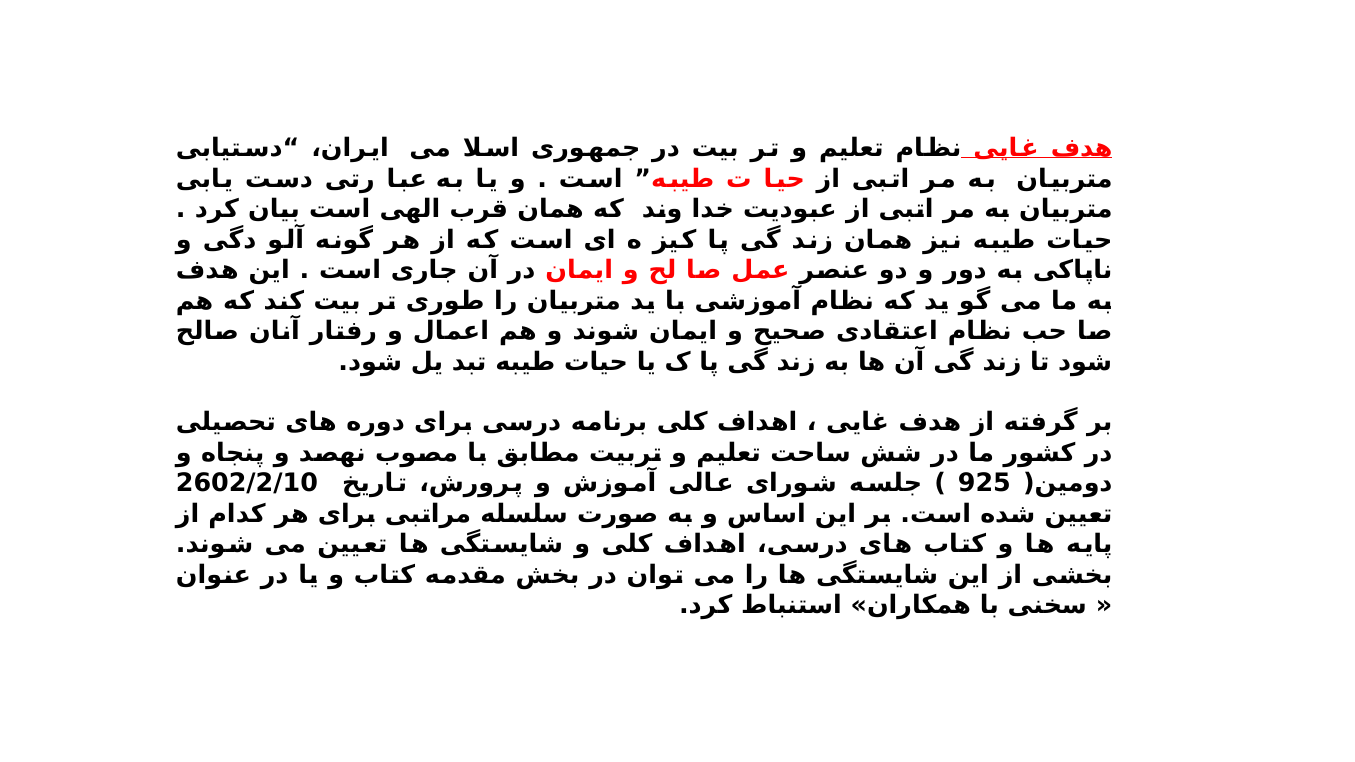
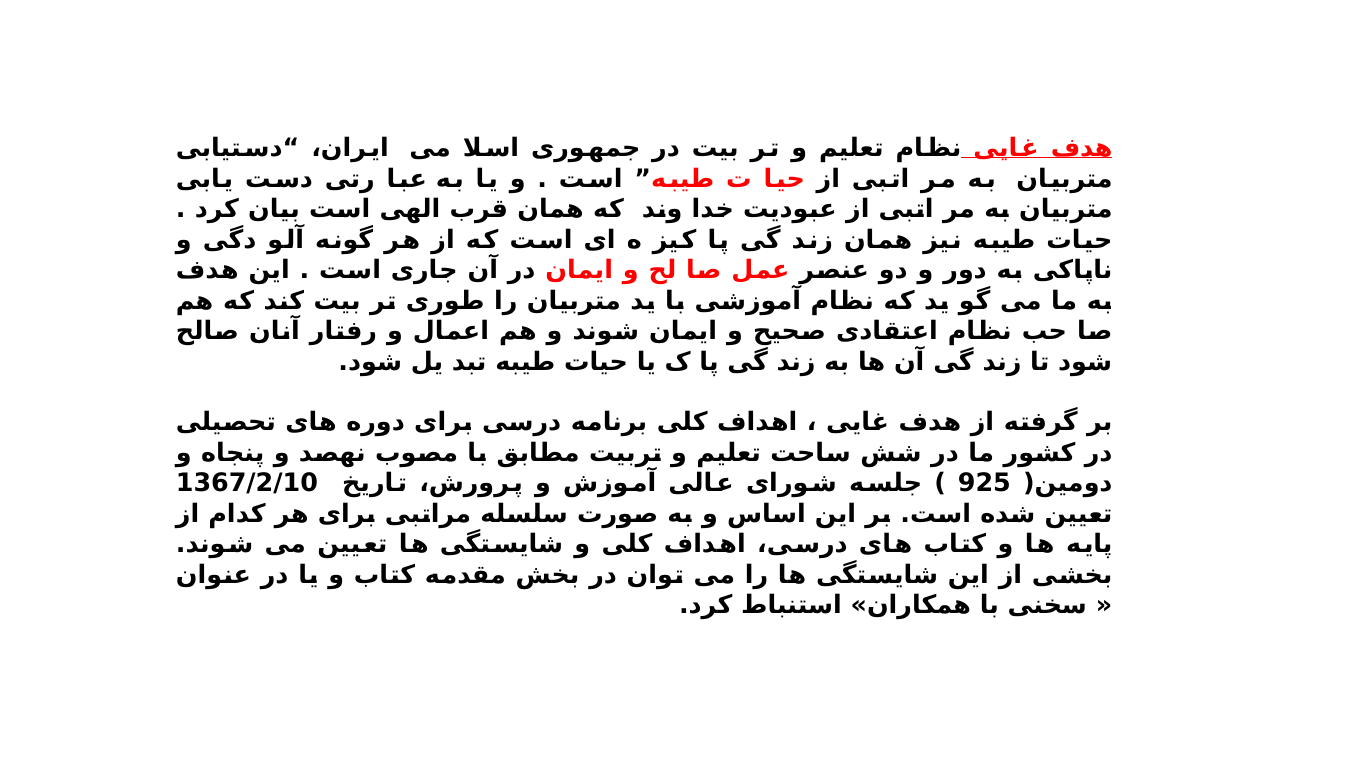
2602/2/10: 2602/2/10 -> 1367/2/10 (247, 484)
